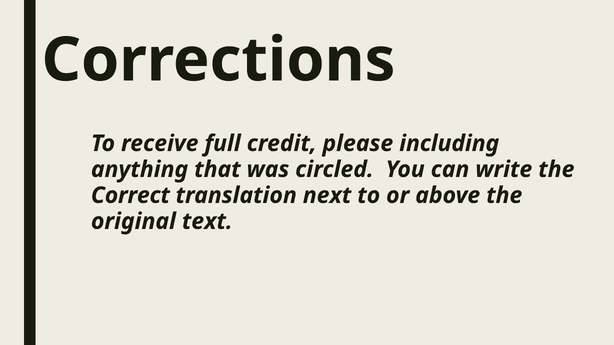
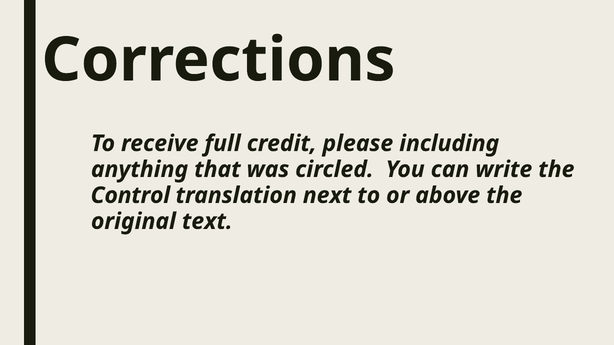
Correct: Correct -> Control (130, 196)
